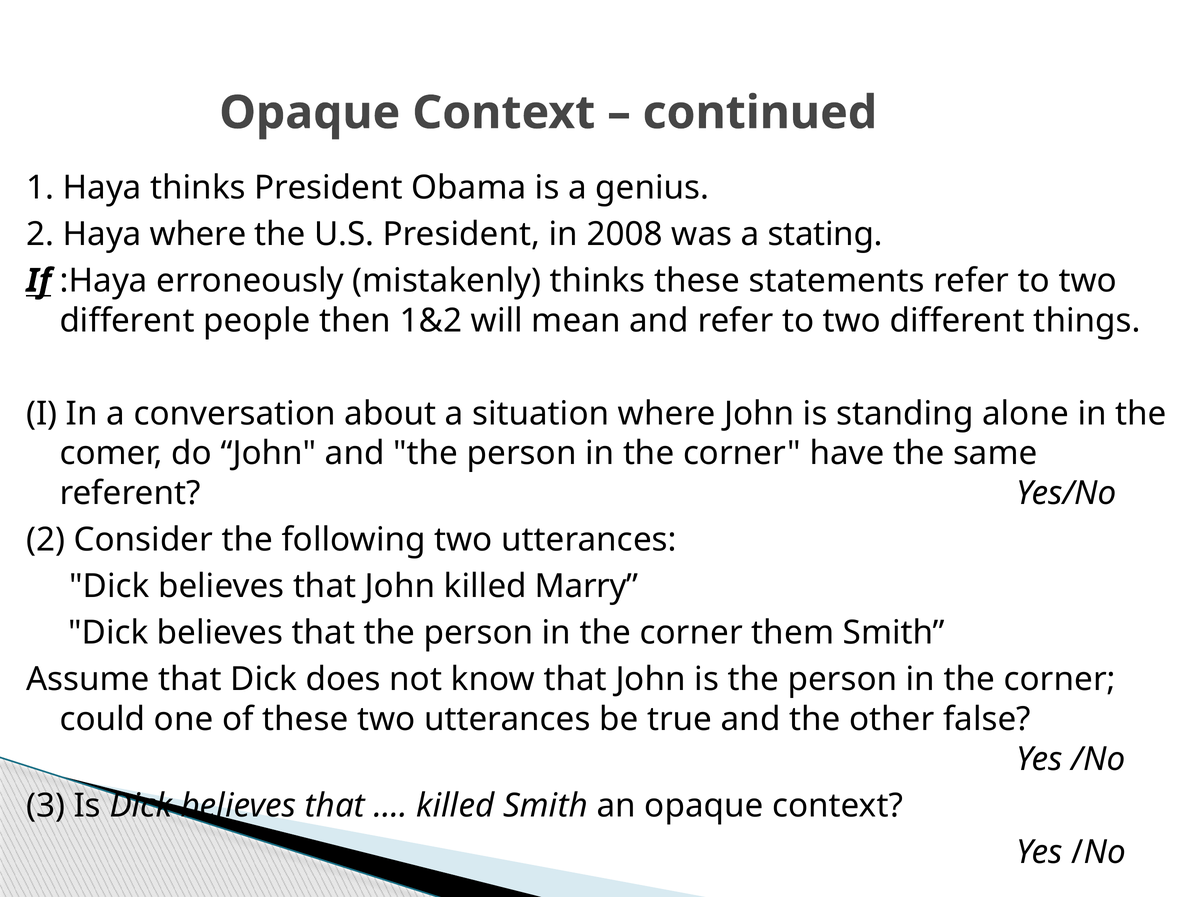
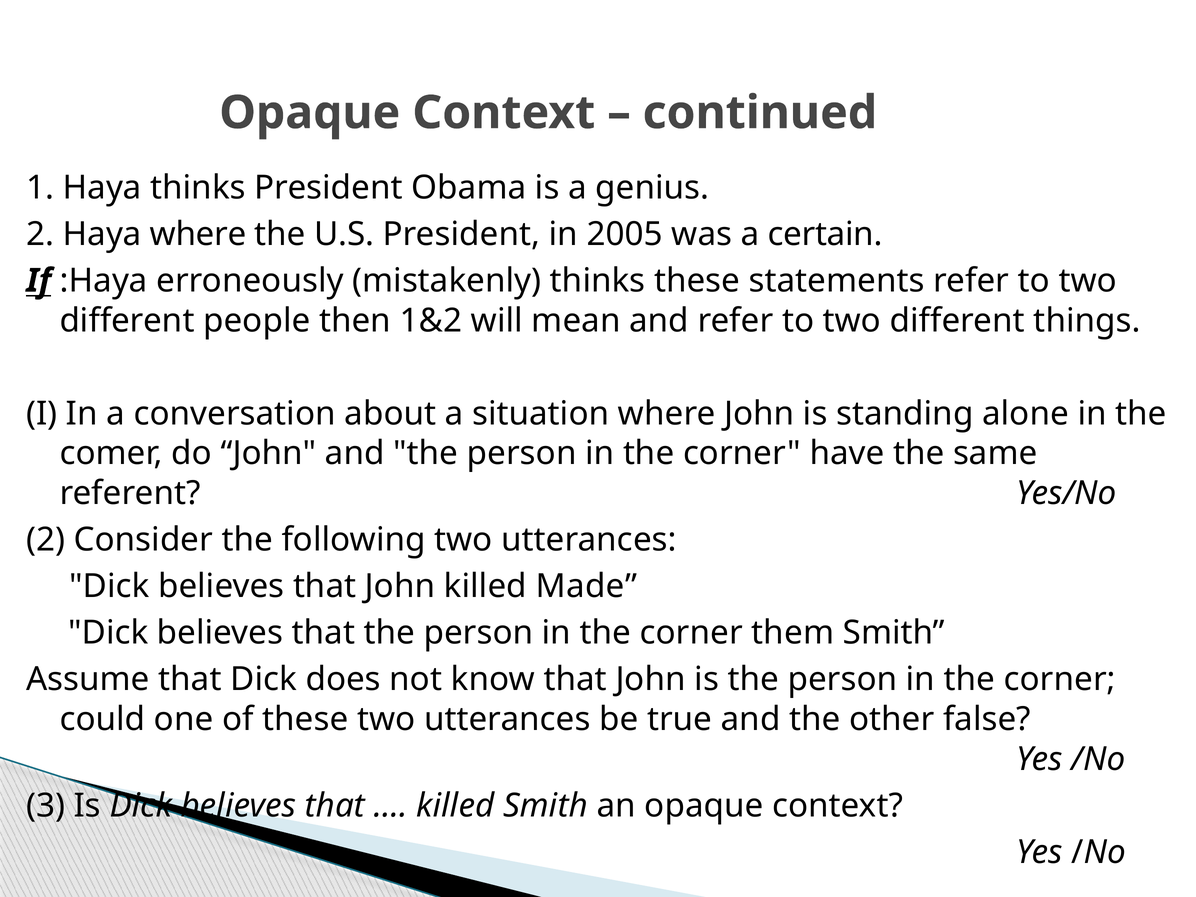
2008: 2008 -> 2005 (625, 234)
stating: stating -> certain (825, 234)
Marry: Marry -> Made (586, 586)
